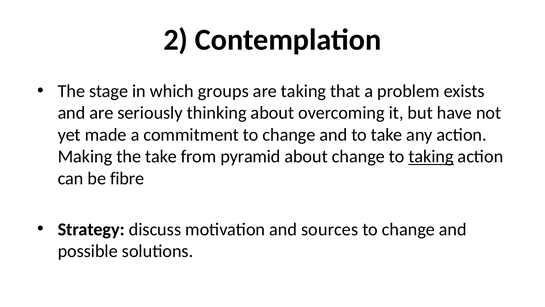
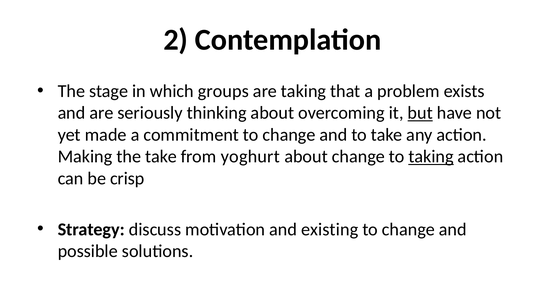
but underline: none -> present (420, 113)
pyramid: pyramid -> yoghurt (250, 156)
fibre: fibre -> crisp (127, 178)
sources: sources -> existing (330, 229)
